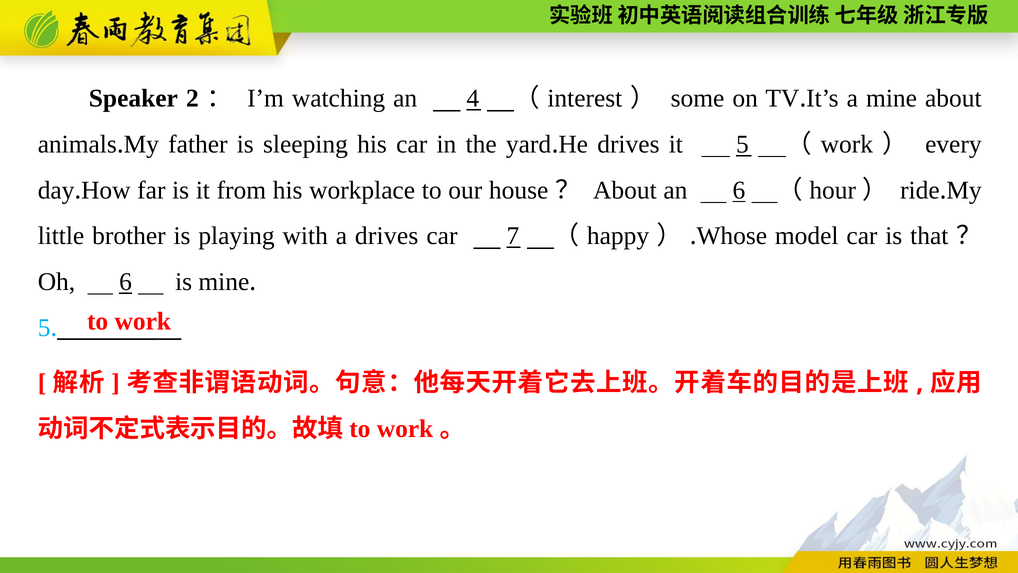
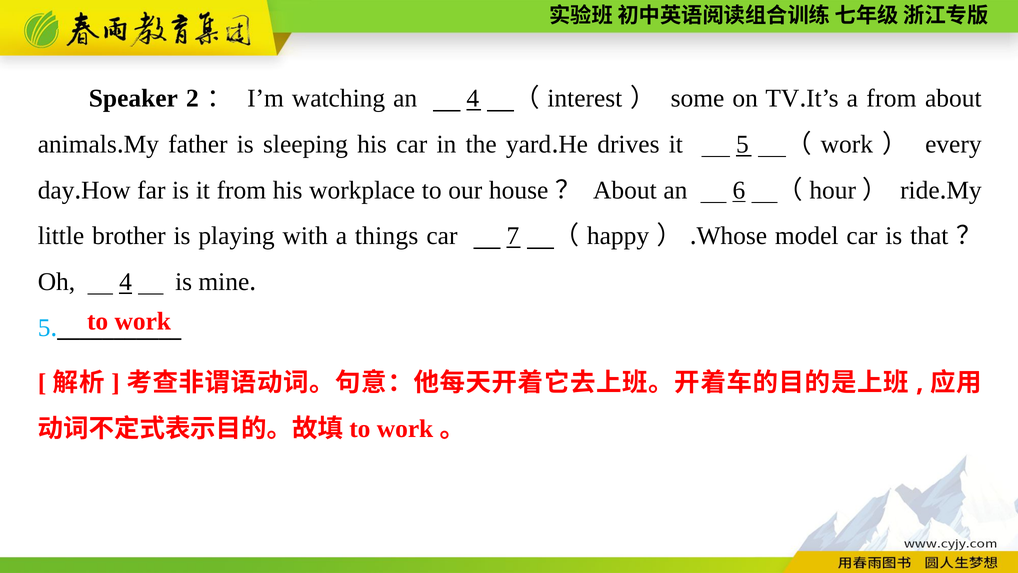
a mine: mine -> from (891, 98)
a drives: drives -> things (387, 236)
Oh 6: 6 -> 4 (126, 282)
